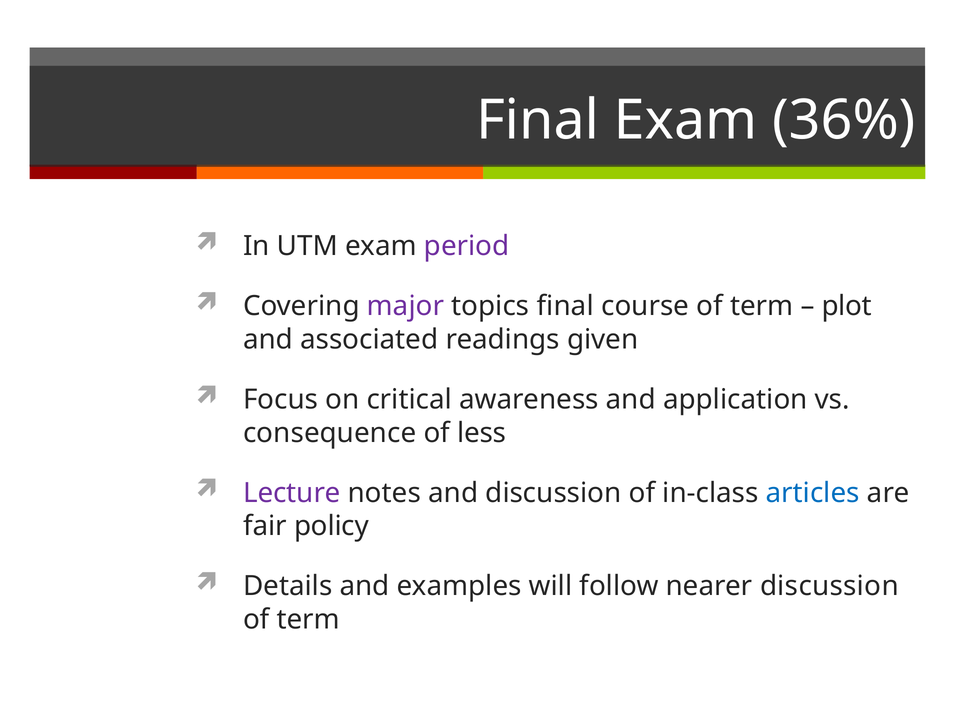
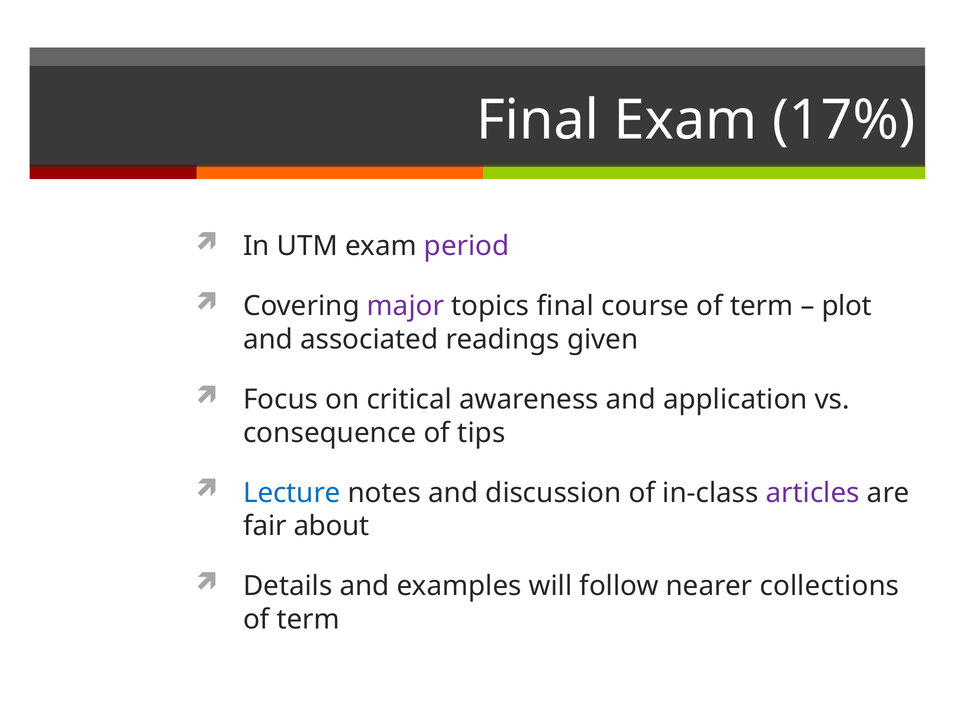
36%: 36% -> 17% (844, 120)
less: less -> tips (481, 433)
Lecture colour: purple -> blue (292, 493)
articles colour: blue -> purple (813, 493)
policy: policy -> about (331, 526)
nearer discussion: discussion -> collections (829, 586)
